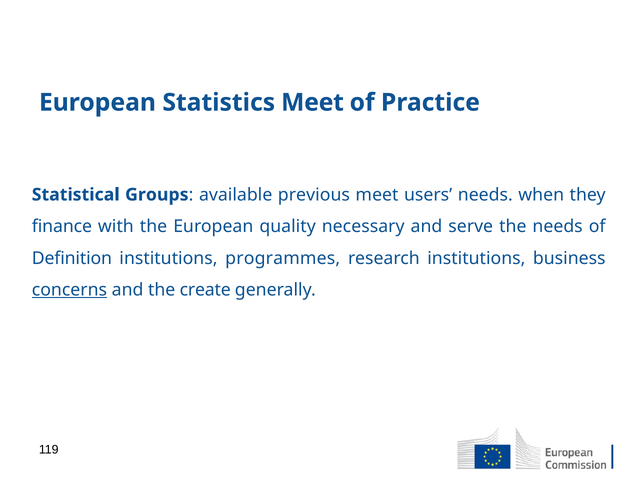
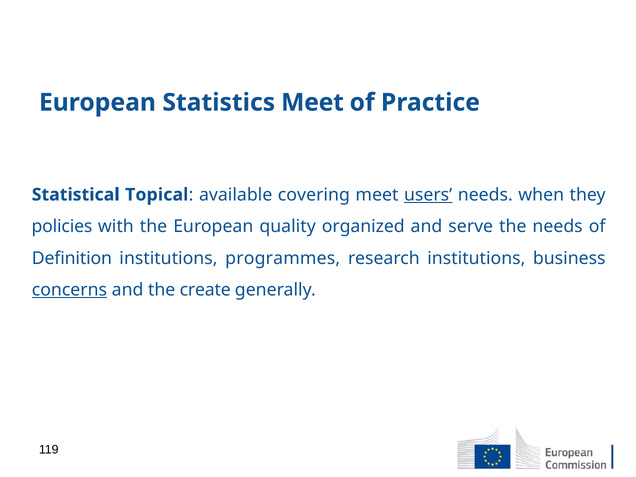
Groups: Groups -> Topical (157, 195)
previous: previous -> covering (314, 195)
users underline: none -> present (428, 195)
finance: finance -> policies (62, 226)
necessary: necessary -> organized (363, 226)
